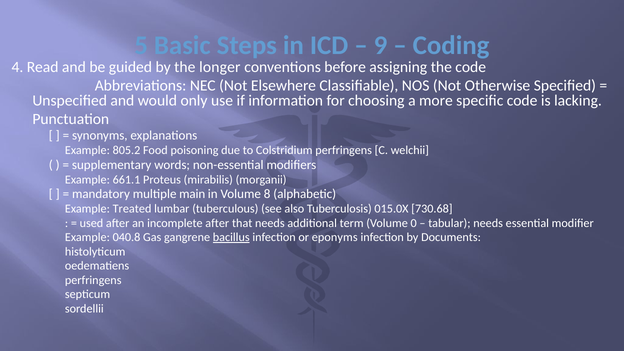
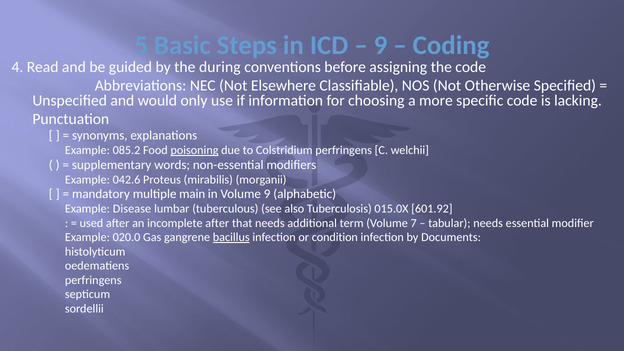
longer: longer -> during (220, 67)
805.2: 805.2 -> 085.2 (126, 150)
poisoning underline: none -> present (194, 150)
661.1: 661.1 -> 042.6 (126, 180)
Volume 8: 8 -> 9 (267, 194)
Treated: Treated -> Disease (132, 209)
730.68: 730.68 -> 601.92 (432, 209)
0: 0 -> 7 (414, 223)
040.8: 040.8 -> 020.0 (126, 237)
eponyms: eponyms -> condition (335, 237)
